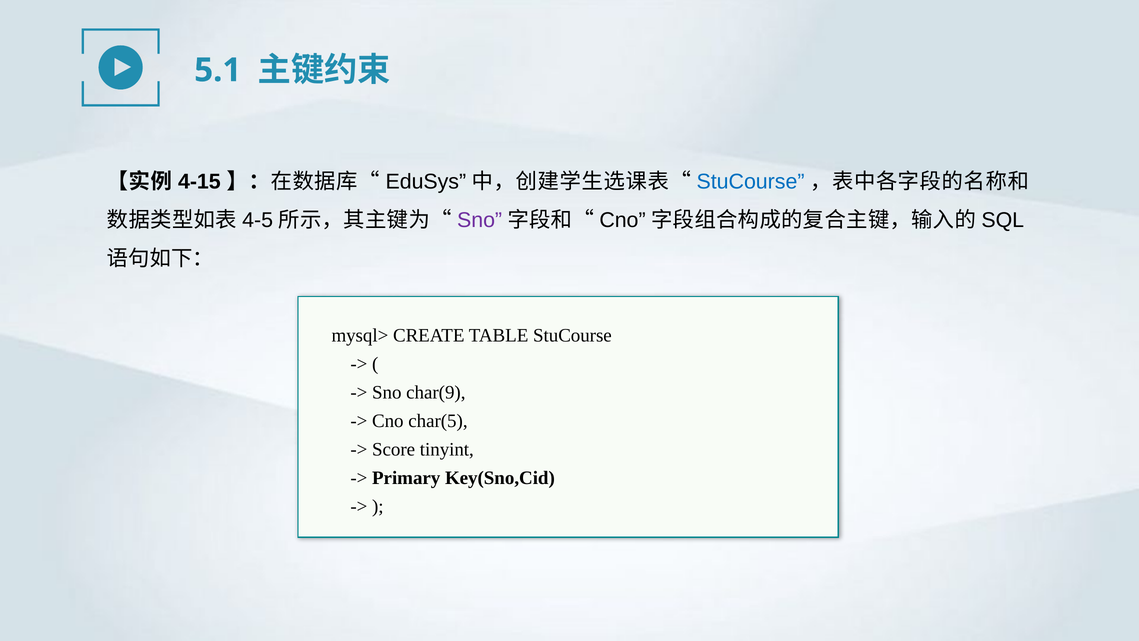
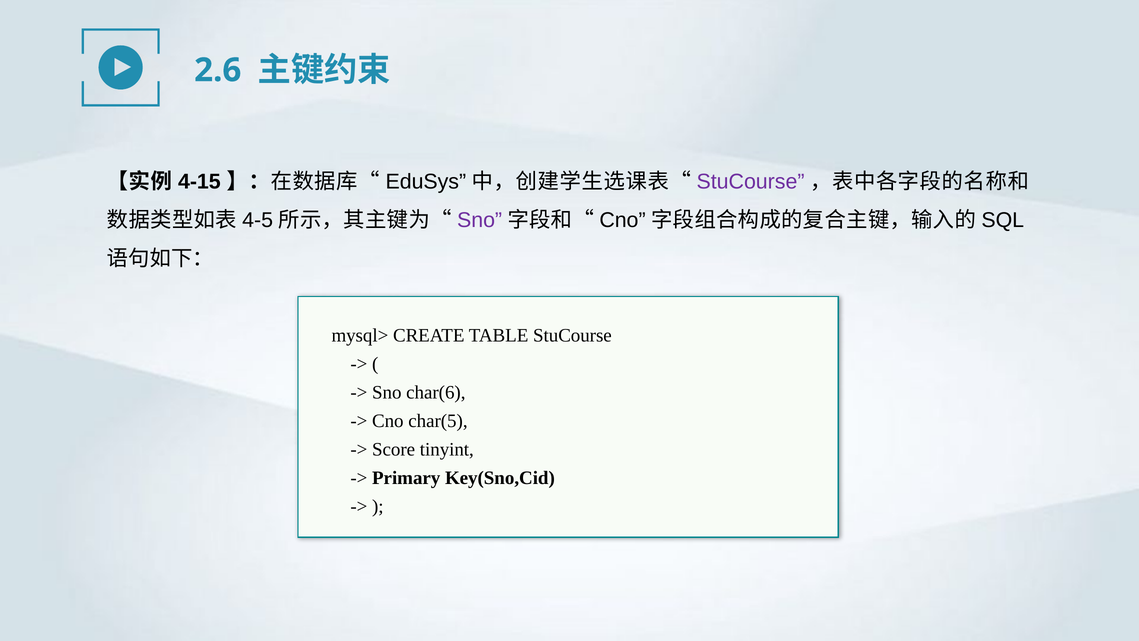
5.1: 5.1 -> 2.6 (218, 70)
StuCourse colour: blue -> purple (751, 182)
char(9: char(9 -> char(6 (436, 392)
